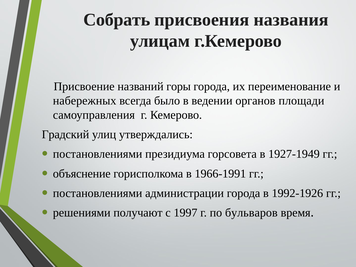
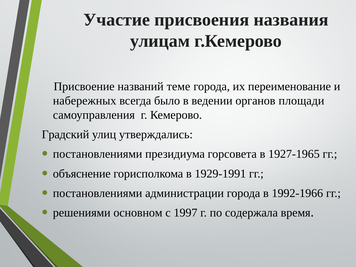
Собрать: Собрать -> Участие (117, 20)
горы: горы -> теме (178, 86)
1927-1949: 1927-1949 -> 1927-1965 (294, 154)
1966-1991: 1966-1991 -> 1929-1991 (220, 174)
1992-1926: 1992-1926 -> 1992-1966 (297, 193)
получают: получают -> основном (138, 213)
бульваров: бульваров -> содержала (251, 213)
